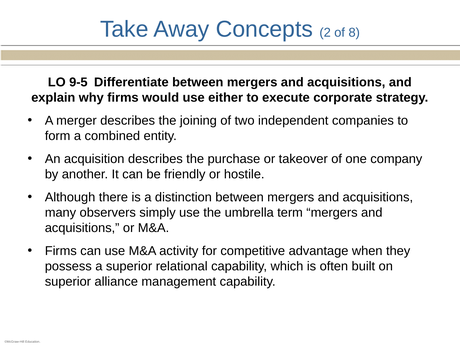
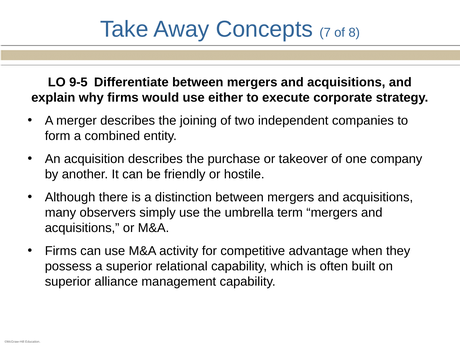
2: 2 -> 7 (325, 33)
